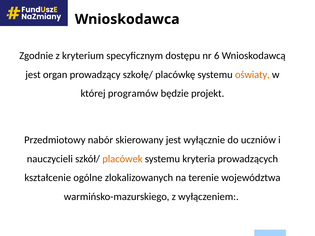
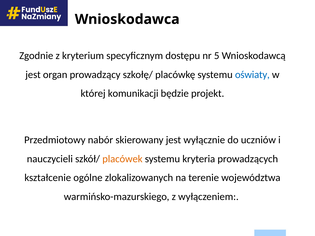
6: 6 -> 5 (217, 56)
oświaty colour: orange -> blue (252, 75)
programów: programów -> komunikacji (133, 94)
